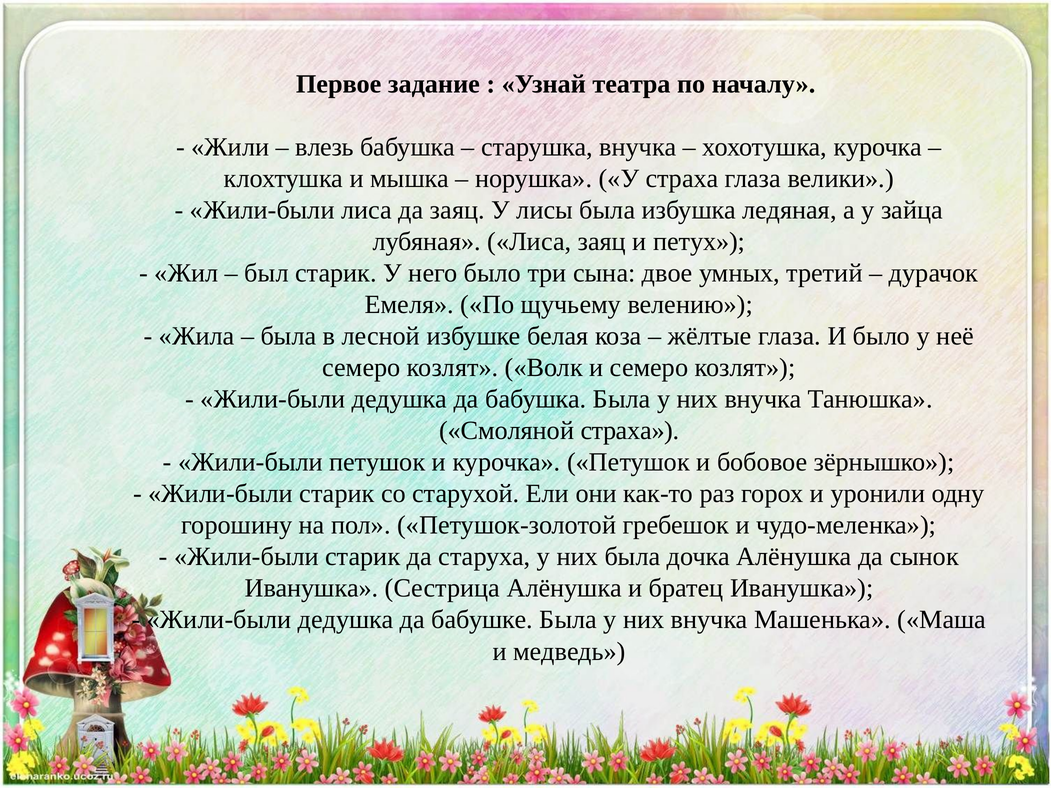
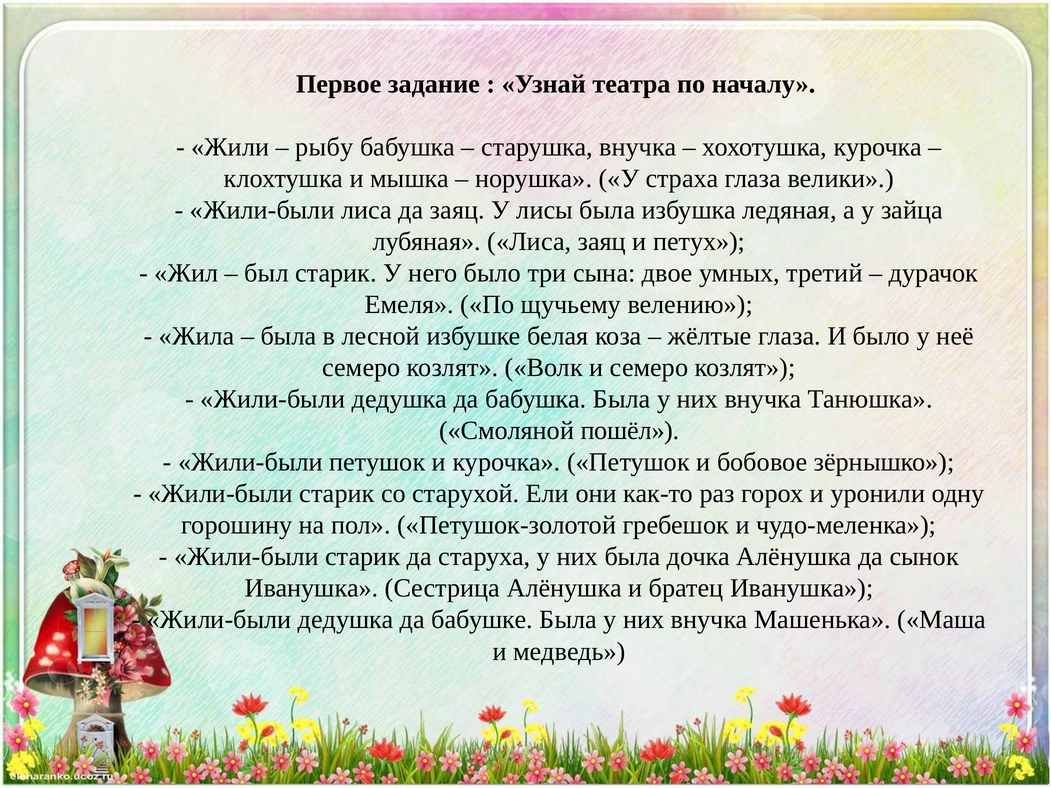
влезь: влезь -> рыбу (324, 147)
Смоляной страха: страха -> пошёл (630, 431)
